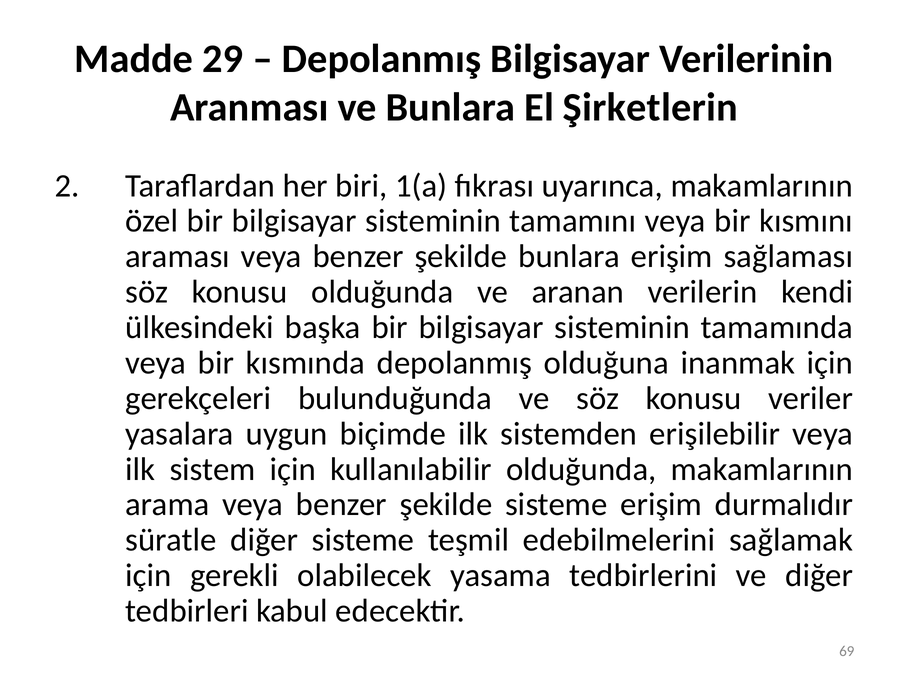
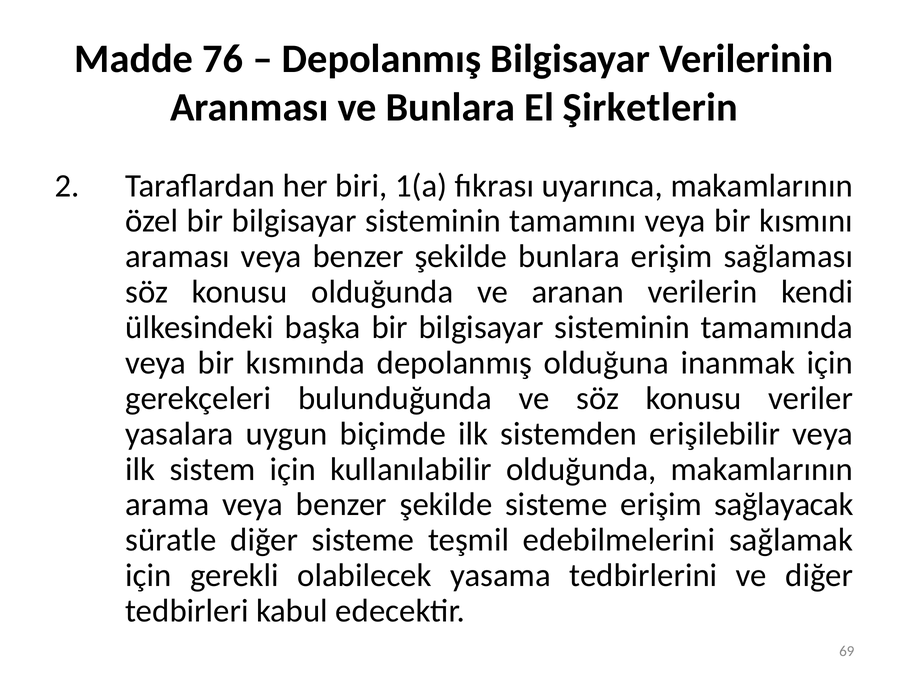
29: 29 -> 76 (223, 59)
durmalıdır: durmalıdır -> sağlayacak (784, 504)
